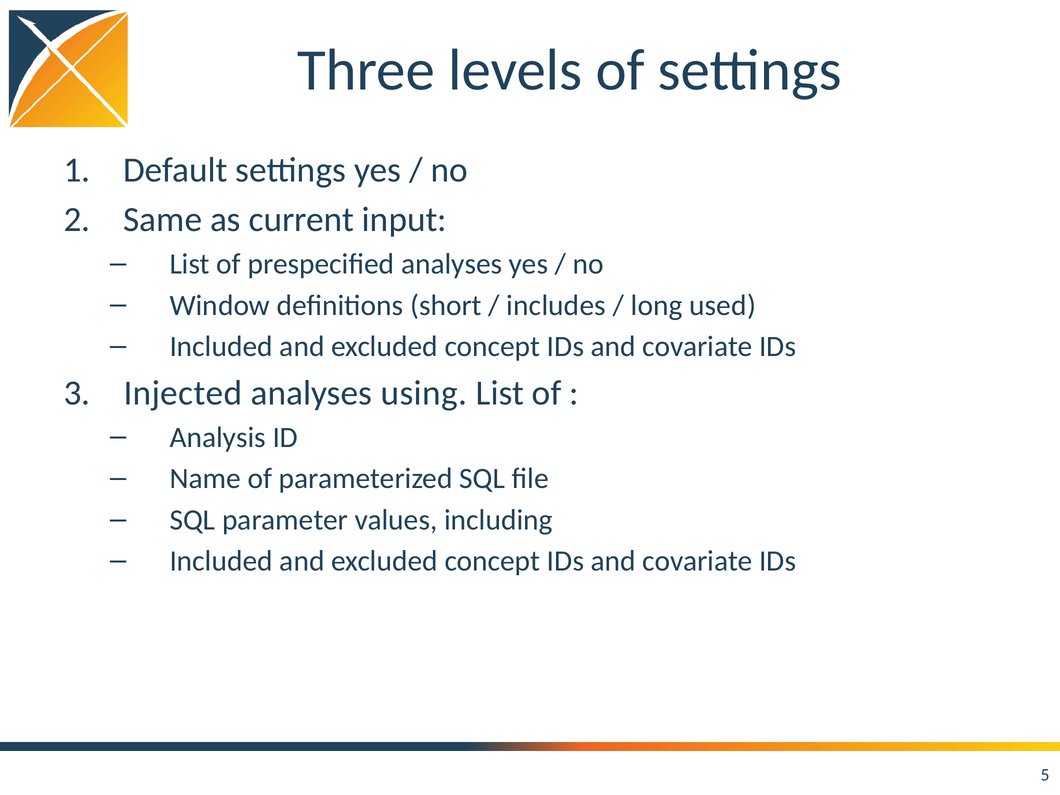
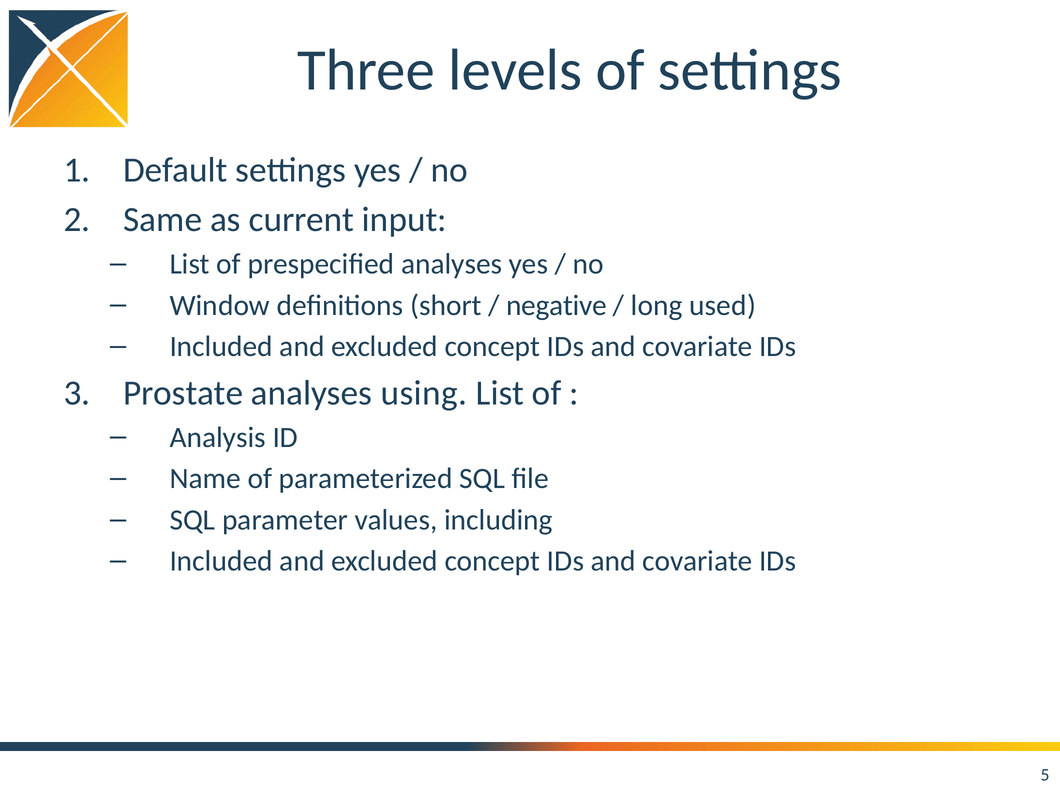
includes: includes -> negative (556, 305)
Injected: Injected -> Prostate (183, 393)
